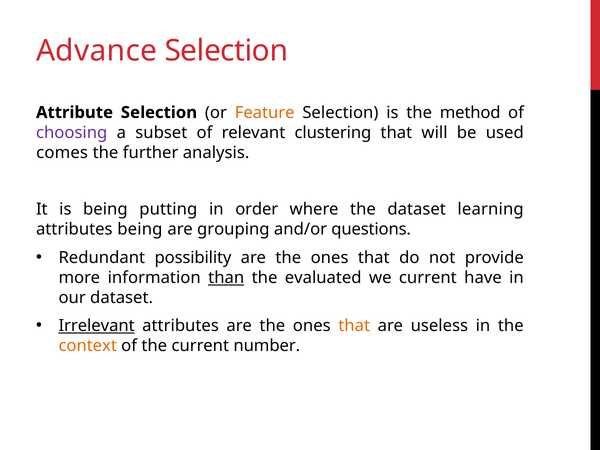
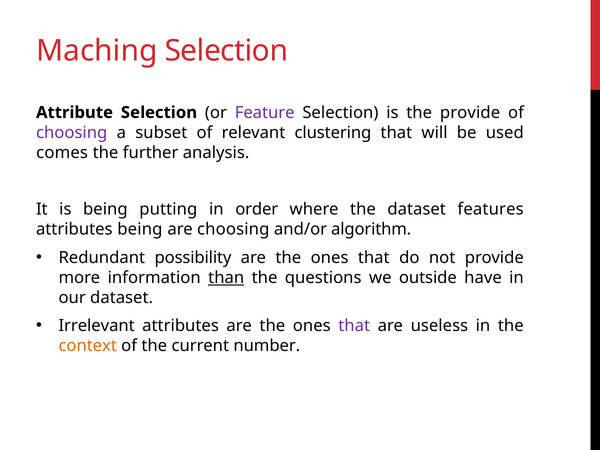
Advance: Advance -> Maching (97, 51)
Feature colour: orange -> purple (265, 113)
the method: method -> provide (470, 113)
learning: learning -> features (491, 209)
are grouping: grouping -> choosing (233, 229)
questions: questions -> algorithm (371, 229)
evaluated: evaluated -> questions (323, 278)
we current: current -> outside (428, 278)
Irrelevant underline: present -> none (97, 326)
that colour: orange -> purple (354, 326)
